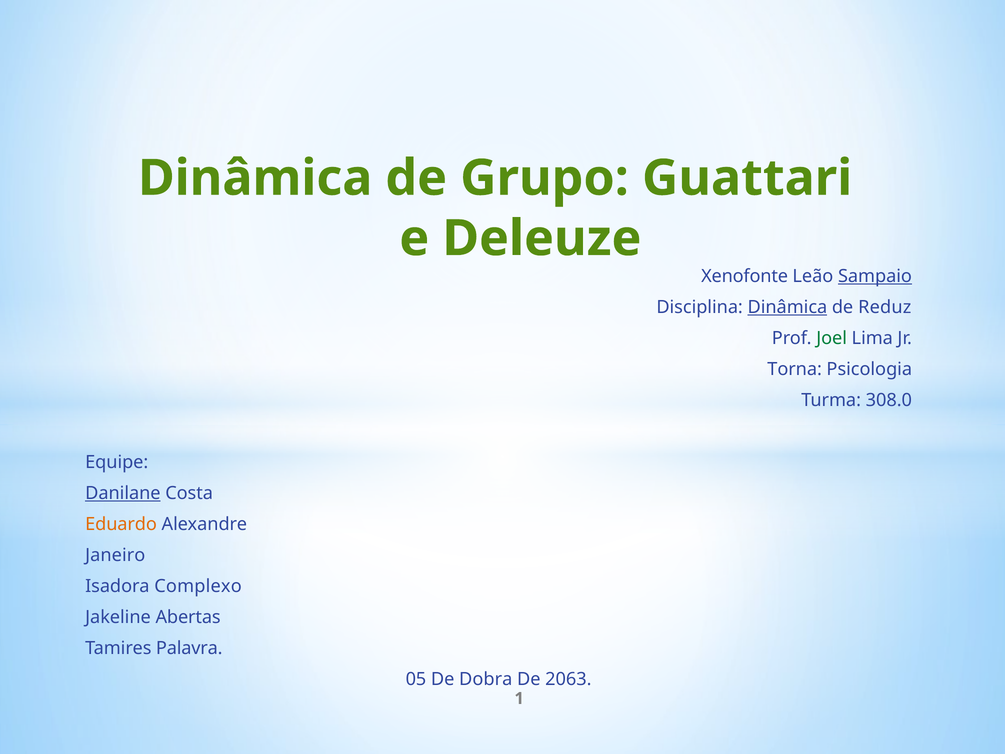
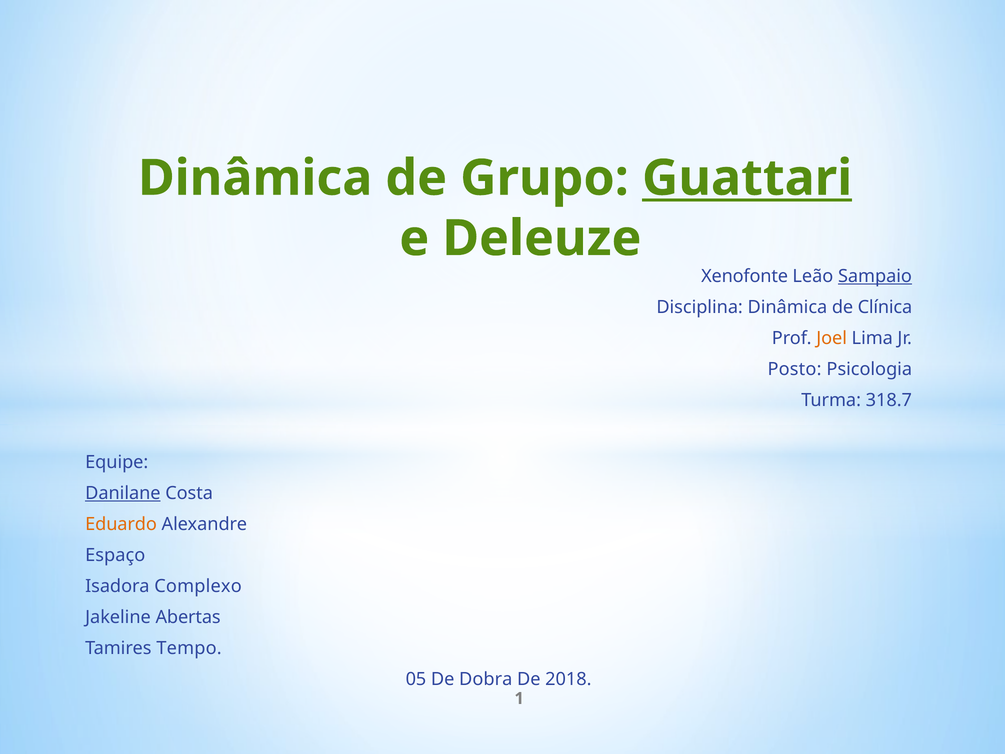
Guattari underline: none -> present (747, 178)
Dinâmica underline: present -> none (787, 307)
Reduz: Reduz -> Clínica (885, 307)
Joel colour: green -> orange (832, 338)
Torna: Torna -> Posto (795, 369)
308.0: 308.0 -> 318.7 (889, 400)
Janeiro: Janeiro -> Espaço (115, 555)
Palavra: Palavra -> Tempo (189, 648)
2063: 2063 -> 2018 (568, 679)
